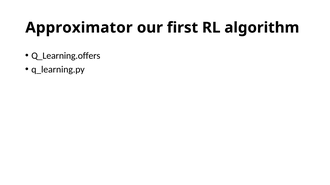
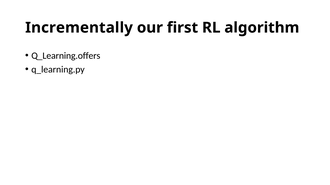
Approximator: Approximator -> Incrementally (79, 28)
